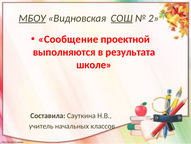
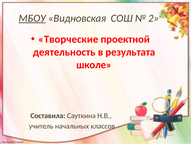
СОШ underline: present -> none (122, 18)
Сообщение: Сообщение -> Творческие (68, 39)
выполняются: выполняются -> деятельность (64, 52)
